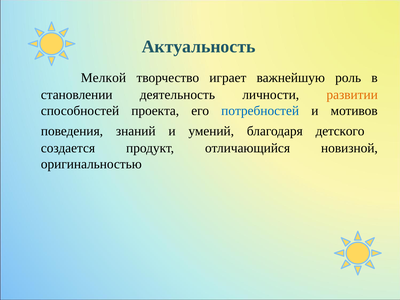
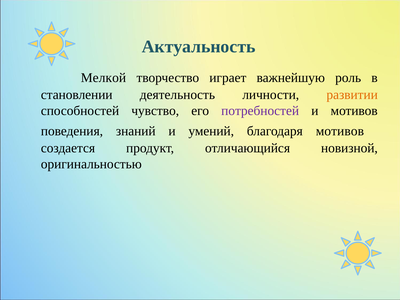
проекта: проекта -> чувство (155, 111)
потребностей colour: blue -> purple (260, 111)
благодаря детского: детского -> мотивов (340, 131)
